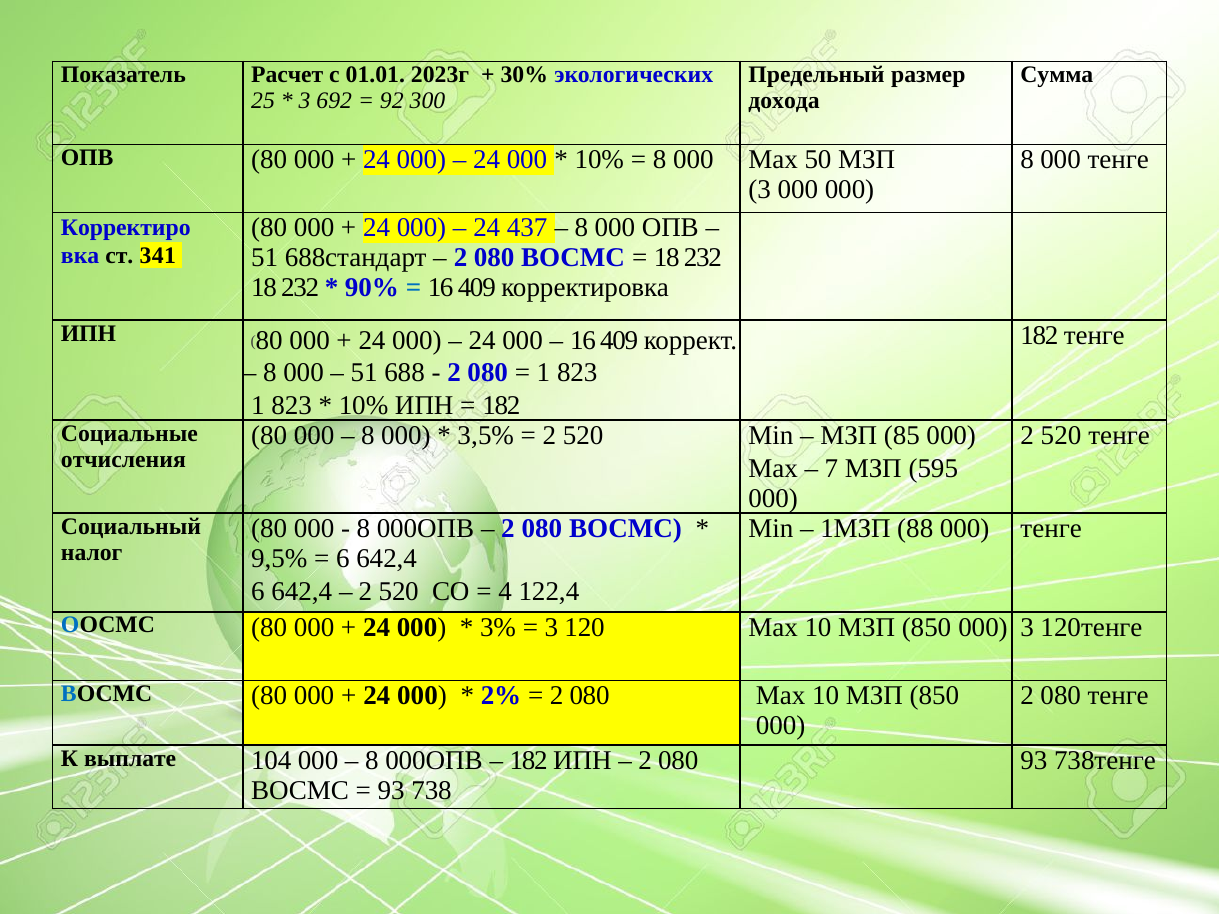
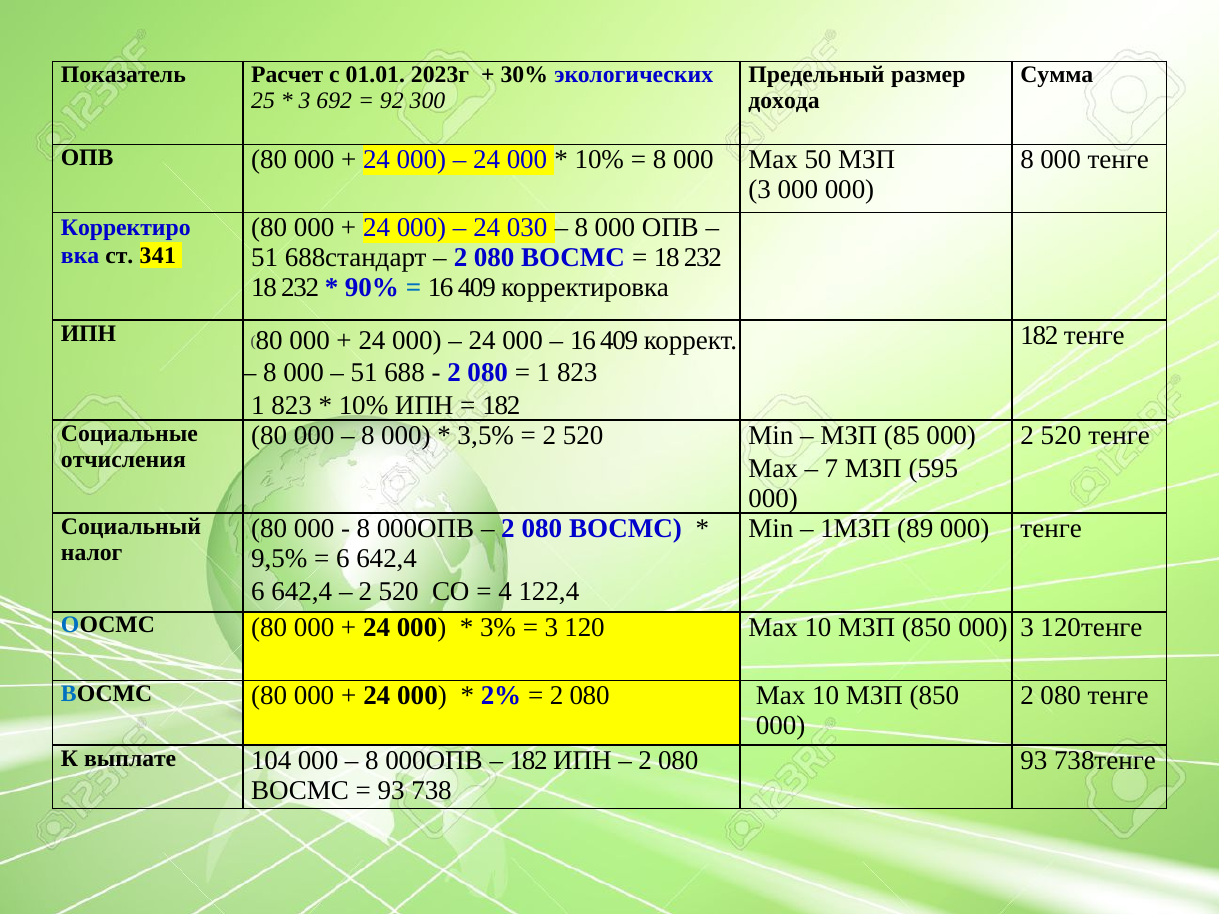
437: 437 -> 030 (527, 228)
88: 88 -> 89 (915, 528)
